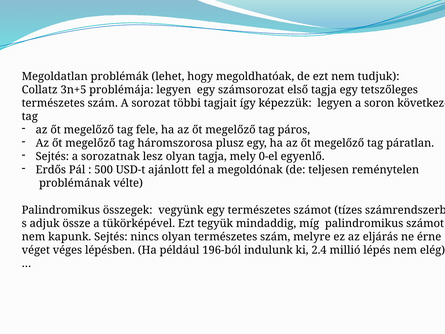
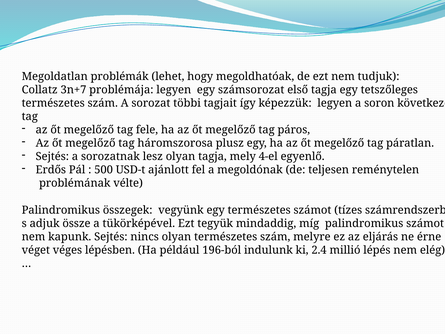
3n+5: 3n+5 -> 3n+7 (73, 90)
0-el: 0-el -> 4-el (268, 156)
